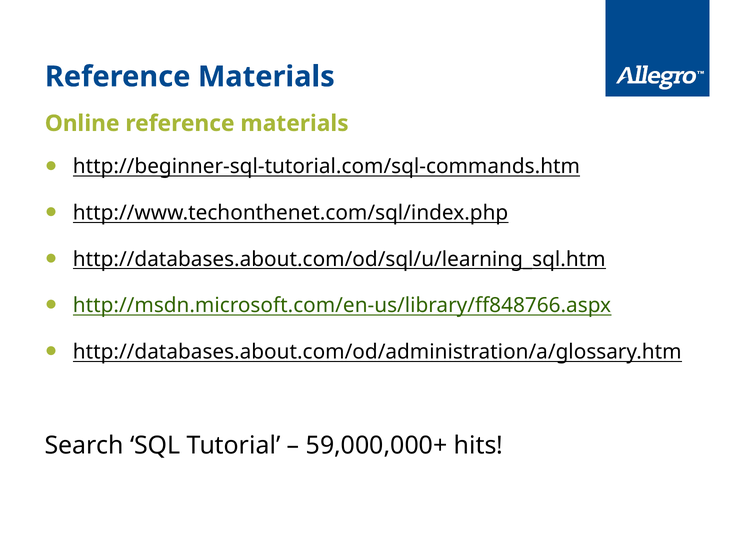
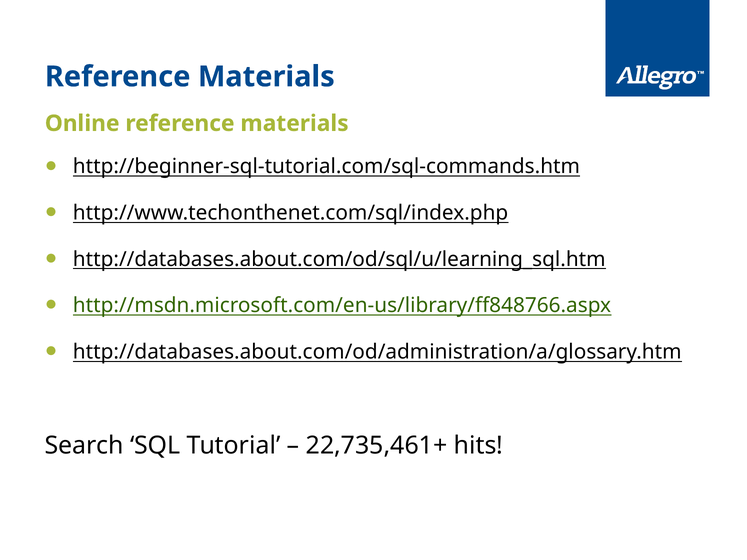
59,000,000+: 59,000,000+ -> 22,735,461+ (377, 446)
